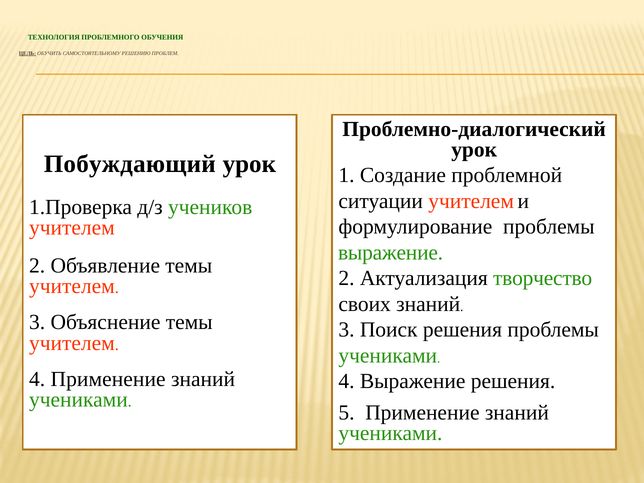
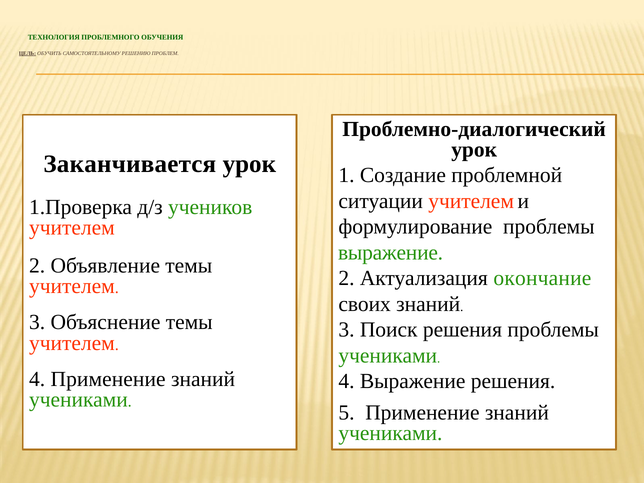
Побуждающий: Побуждающий -> Заканчивается (130, 164)
творчество: творчество -> окончание (542, 278)
